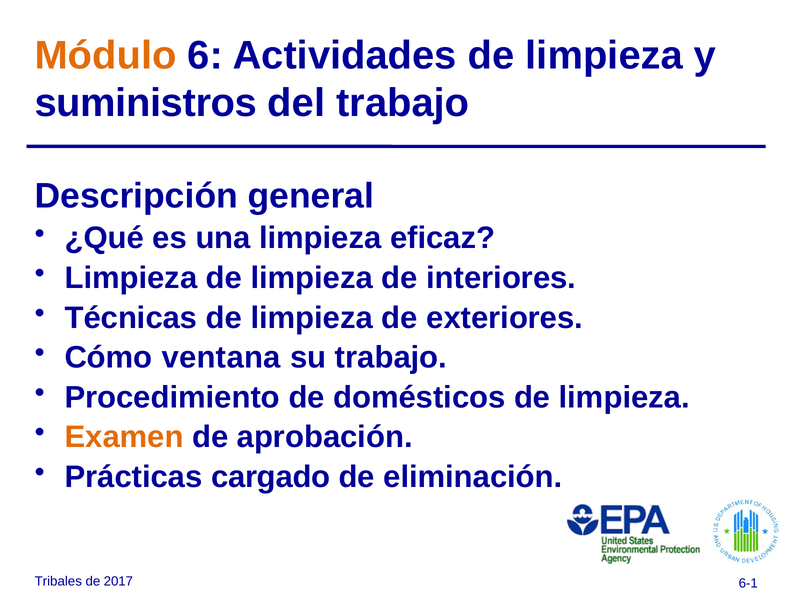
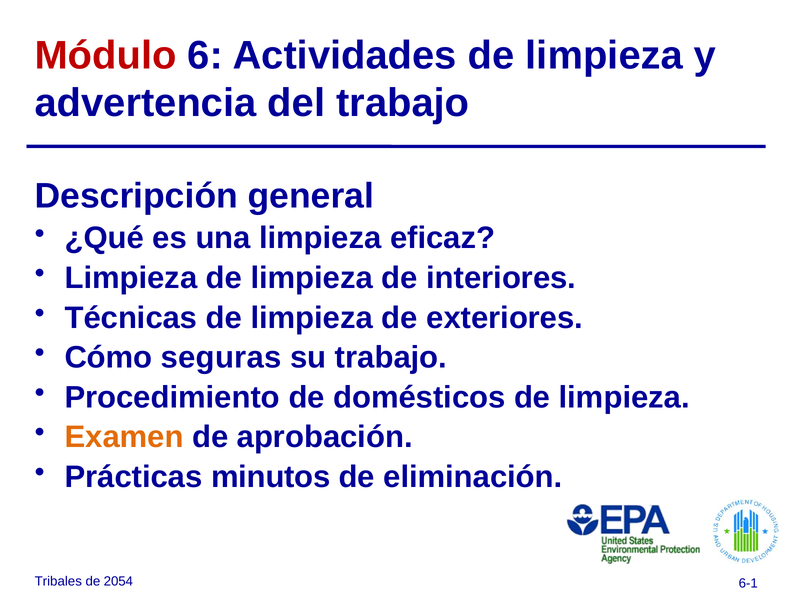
Módulo colour: orange -> red (106, 55)
suministros: suministros -> advertencia (146, 103)
ventana: ventana -> seguras (221, 358)
cargado: cargado -> minutos (271, 477)
2017: 2017 -> 2054 (118, 582)
